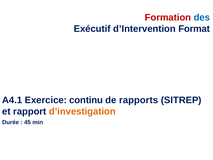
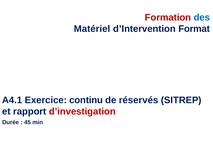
Exécutif: Exécutif -> Matériel (92, 29)
rapports: rapports -> réservés (139, 100)
d’investigation colour: orange -> red (82, 111)
